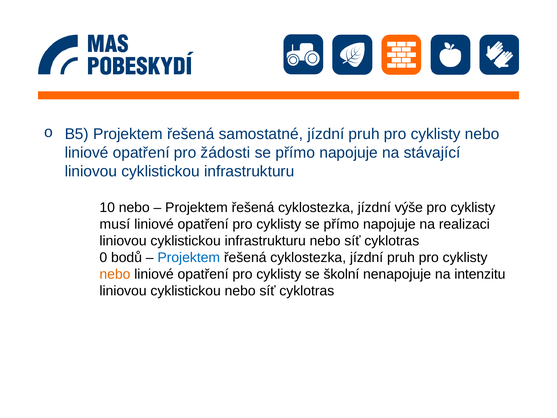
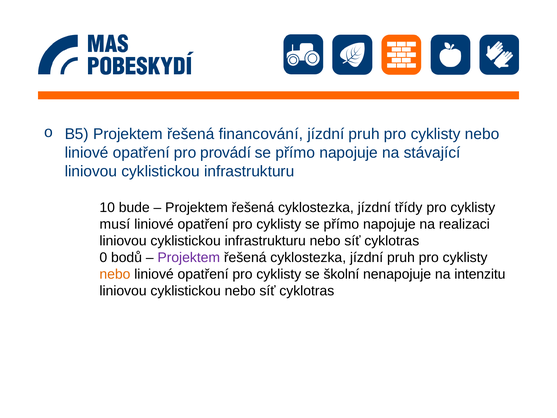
samostatné: samostatné -> financování (261, 134)
žádosti: žádosti -> provádí (226, 153)
10 nebo: nebo -> bude (134, 207)
výše: výše -> třídy (409, 207)
Projektem colour: blue -> purple (189, 257)
